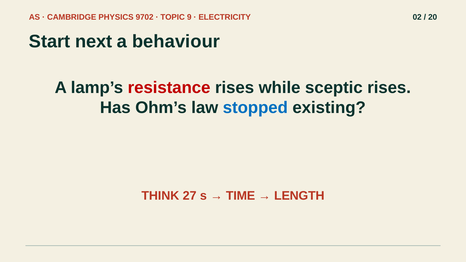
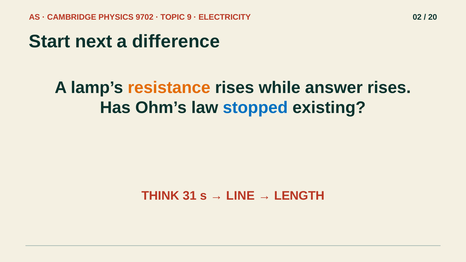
behaviour: behaviour -> difference (176, 42)
resistance colour: red -> orange (169, 88)
sceptic: sceptic -> answer (334, 88)
27: 27 -> 31 (190, 196)
TIME: TIME -> LINE (240, 196)
